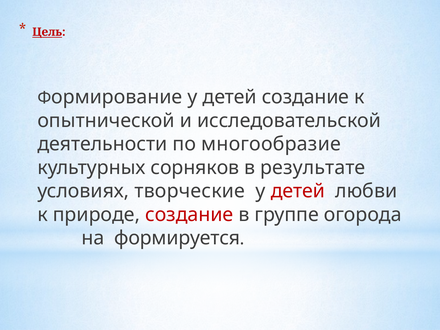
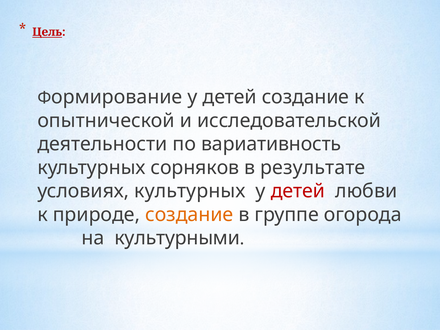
многообразие: многообразие -> вариативность (271, 144)
условиях творческие: творческие -> культурных (190, 191)
создание colour: red -> orange (189, 215)
формируется: формируется -> культурными (177, 238)
